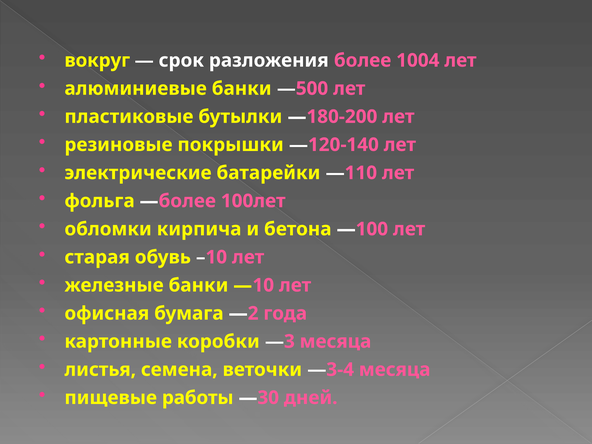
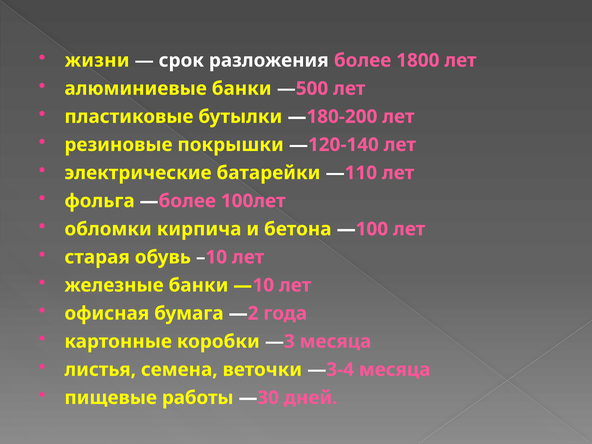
вокруг: вокруг -> жизни (97, 60)
1004: 1004 -> 1800 (418, 60)
